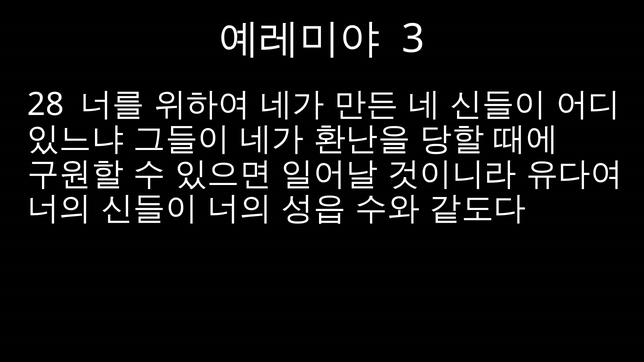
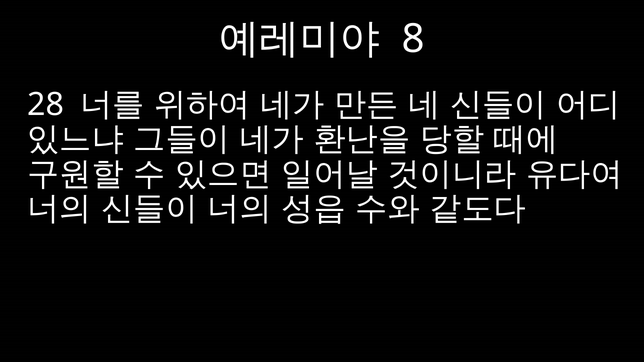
3: 3 -> 8 (413, 39)
